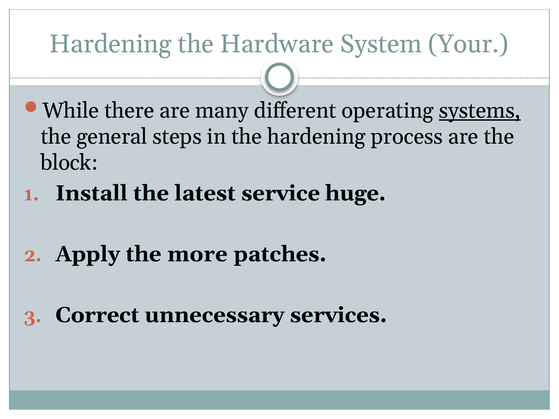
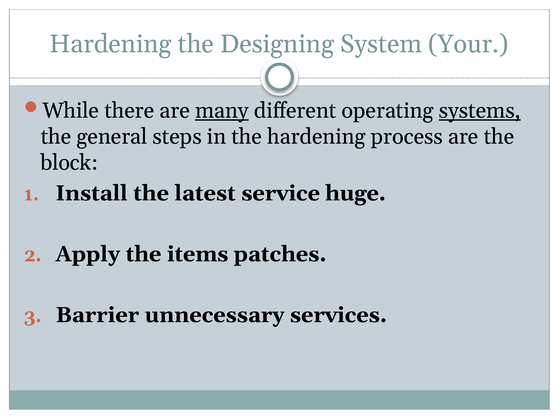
Hardware: Hardware -> Designing (277, 44)
many underline: none -> present (222, 111)
more: more -> items (198, 254)
Correct: Correct -> Barrier (97, 315)
